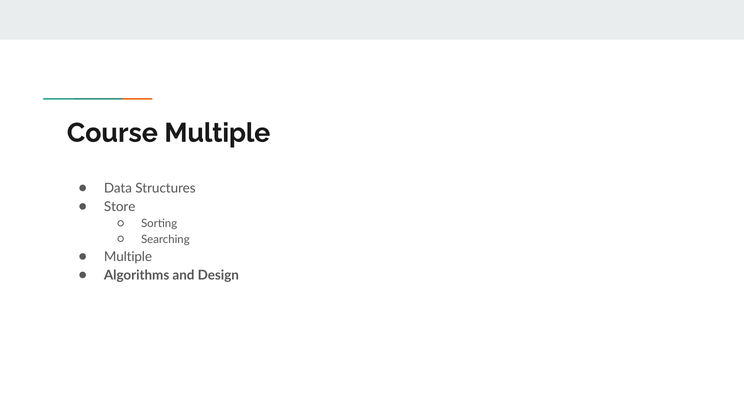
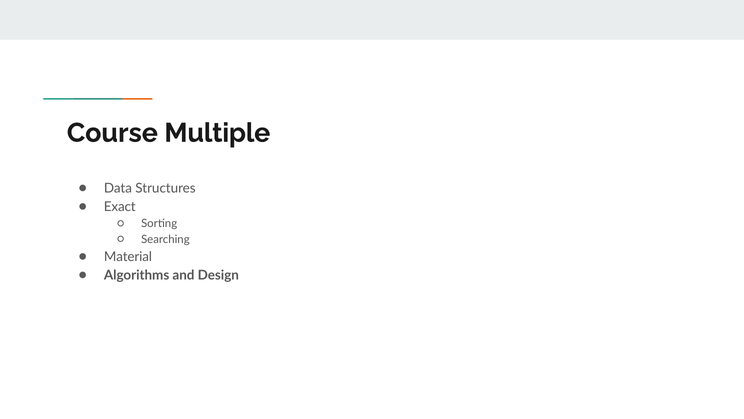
Store: Store -> Exact (120, 207)
Multiple: Multiple -> Material (128, 256)
